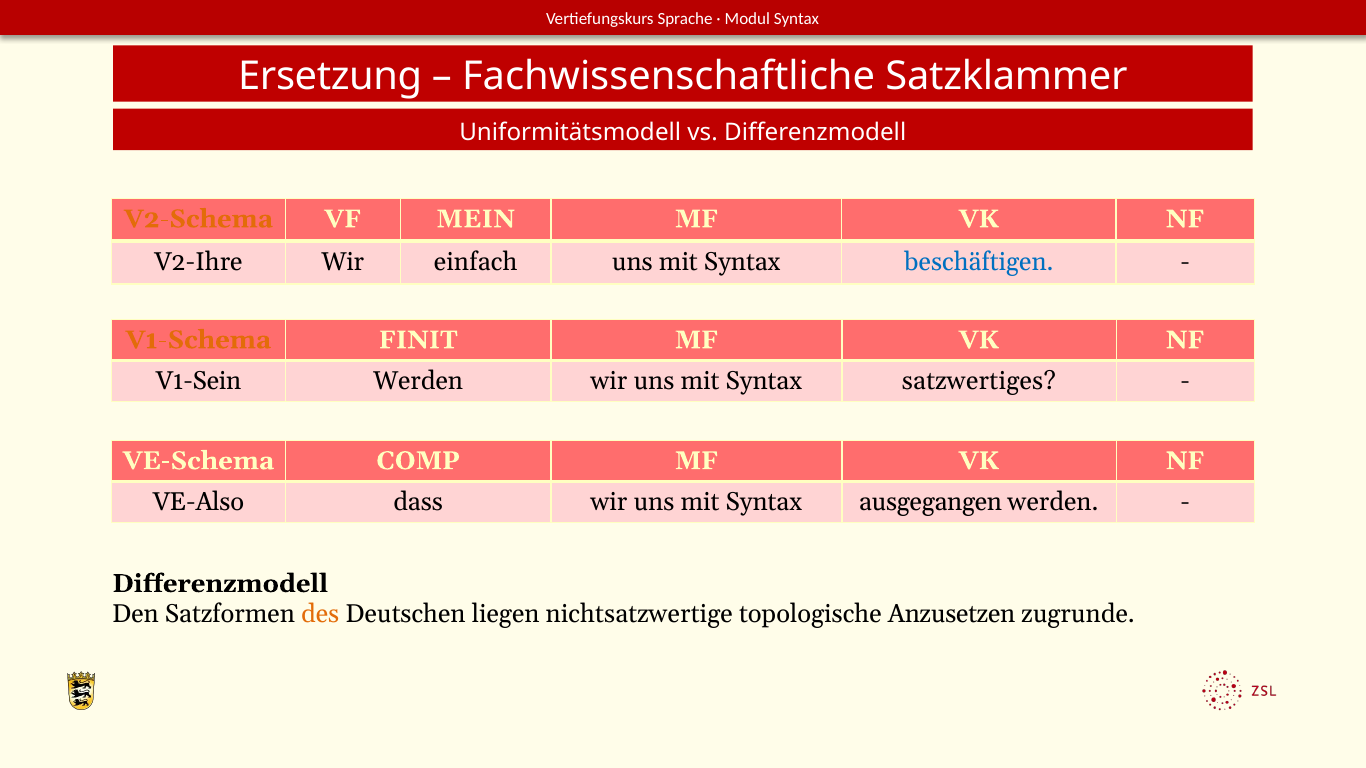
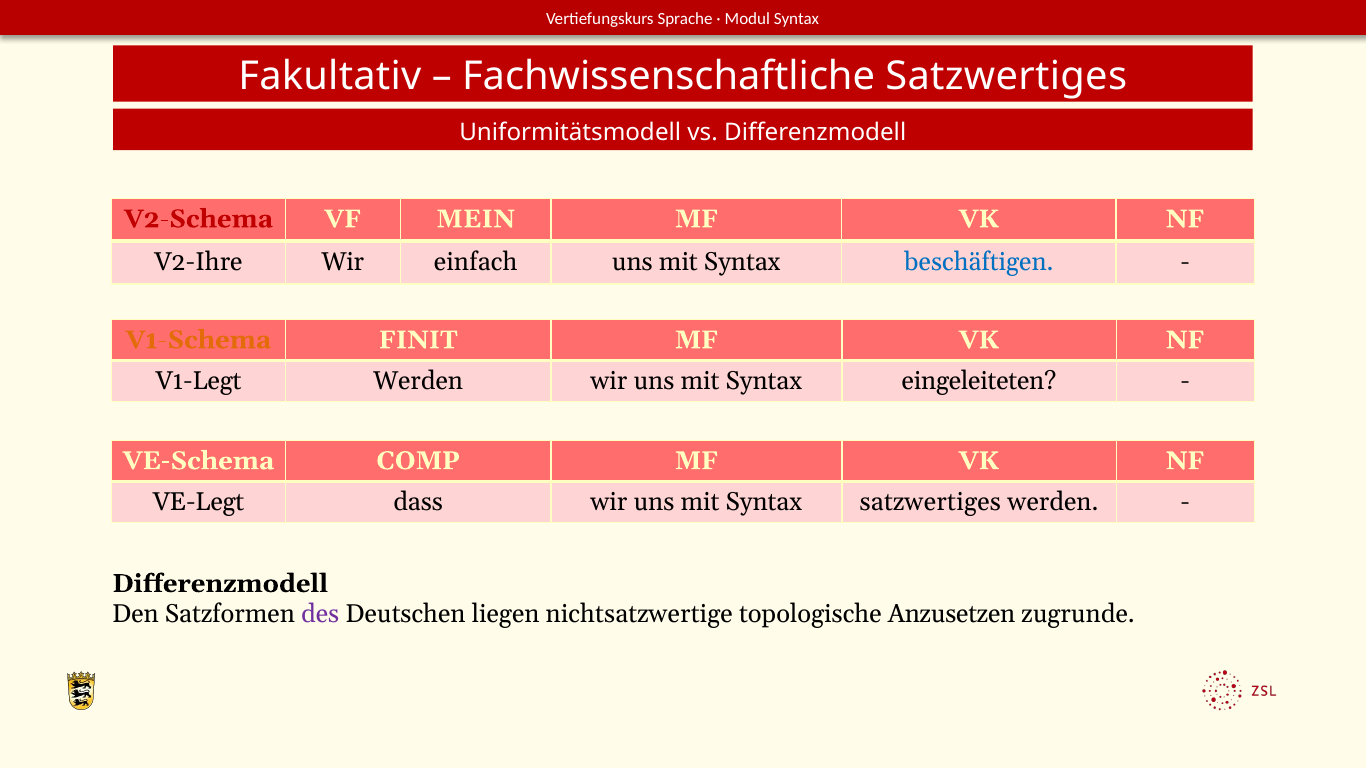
Ersetzung: Ersetzung -> Fakultativ (330, 77)
Fachwissenschaftliche Satzklammer: Satzklammer -> Satzwertiges (1006, 77)
V2-Schema colour: orange -> red (198, 219)
V1-Sein: V1-Sein -> V1-Legt (199, 381)
satzwertiges: satzwertiges -> eingeleiteten (979, 381)
VE-Also: VE-Also -> VE-Legt (199, 502)
Syntax ausgegangen: ausgegangen -> satzwertiges (930, 502)
des colour: orange -> purple (320, 615)
